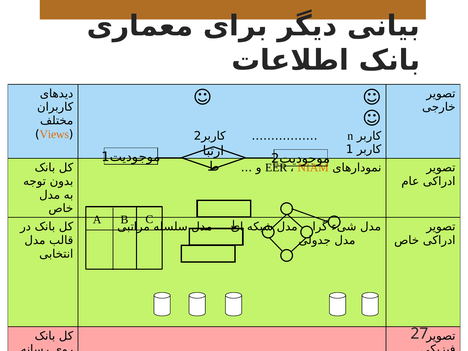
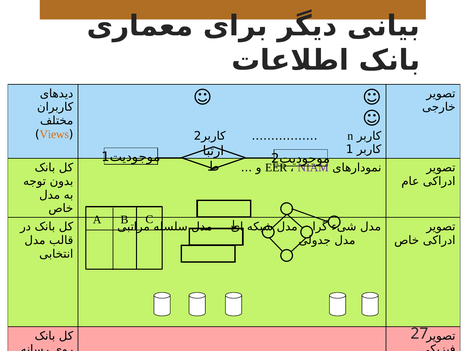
NIAM colour: orange -> purple (313, 168)
